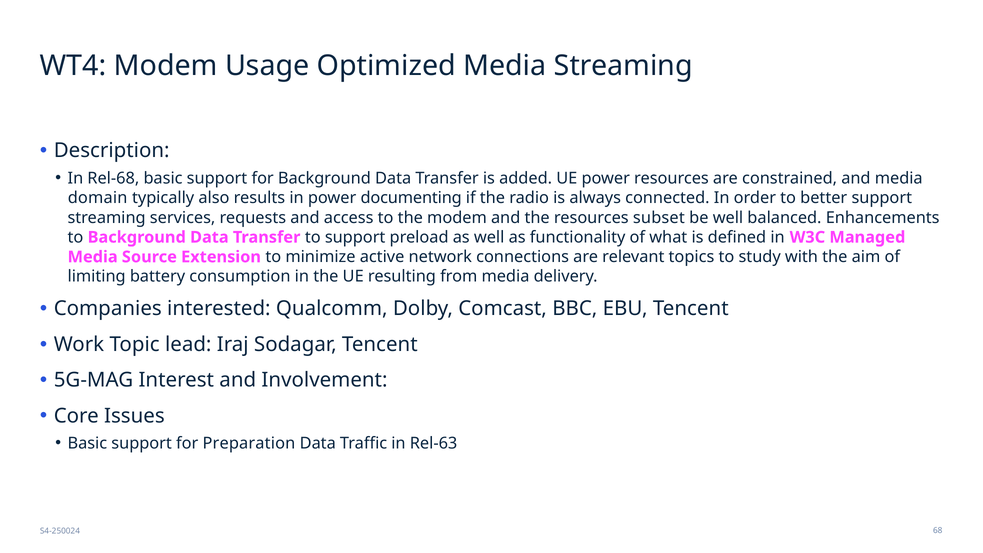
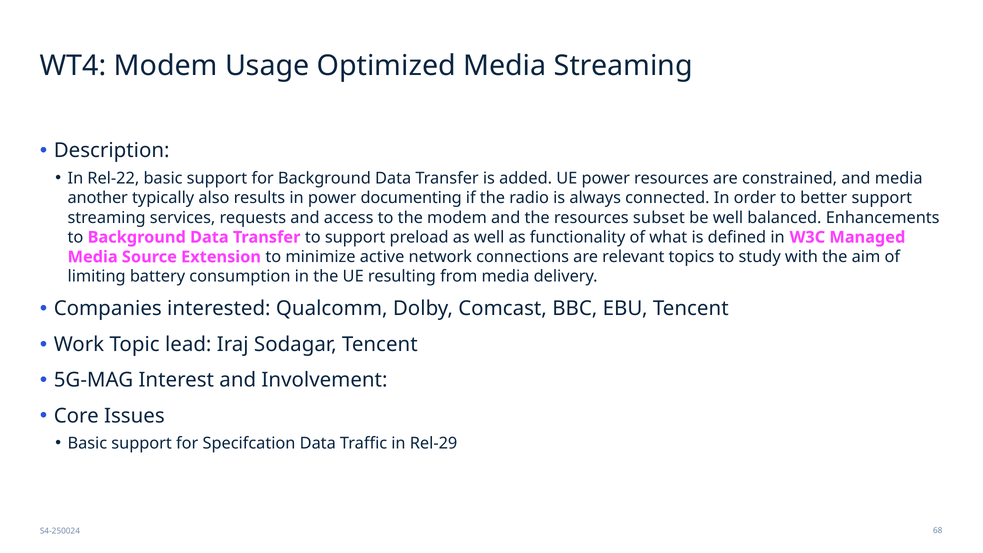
Rel-68: Rel-68 -> Rel-22 (113, 178)
domain: domain -> another (98, 198)
Preparation: Preparation -> Specifcation (249, 443)
Rel-63: Rel-63 -> Rel-29 (434, 443)
